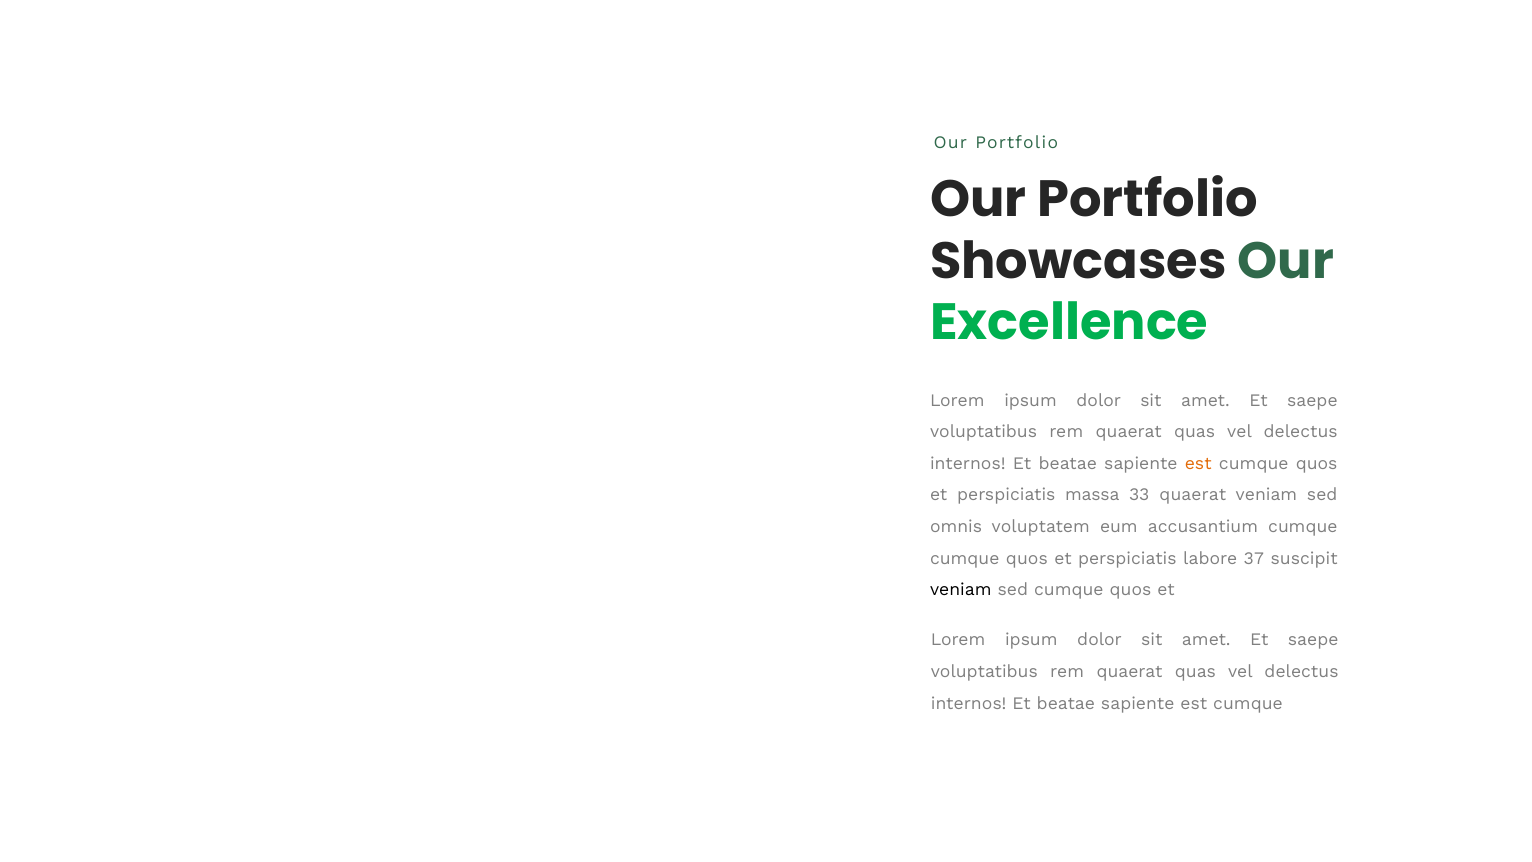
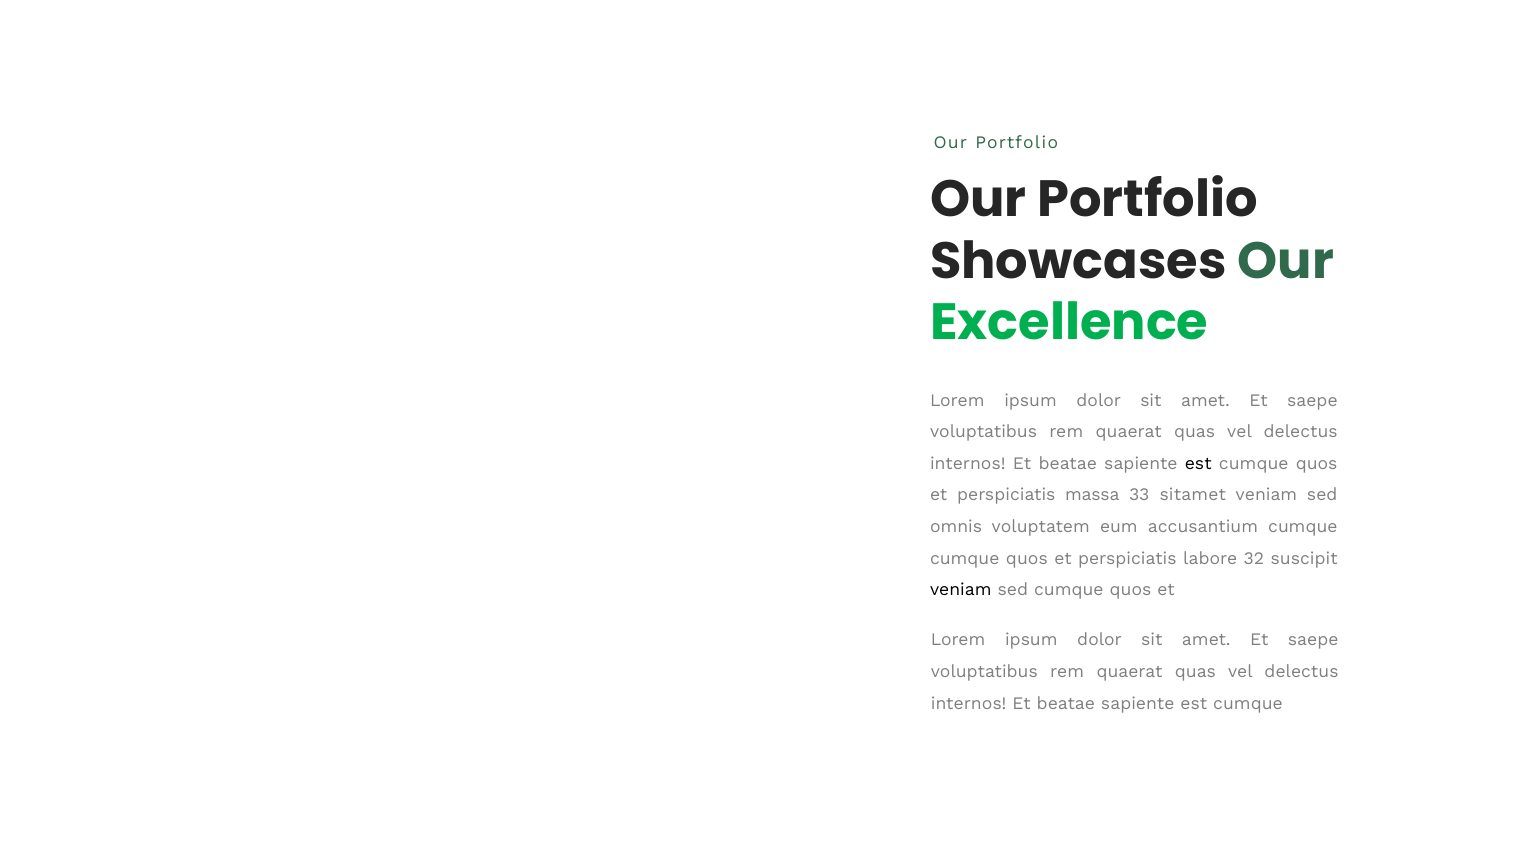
est colour: orange -> black (1198, 463)
33 quaerat: quaerat -> sitamet (1193, 495)
37: 37 -> 32 (1254, 558)
